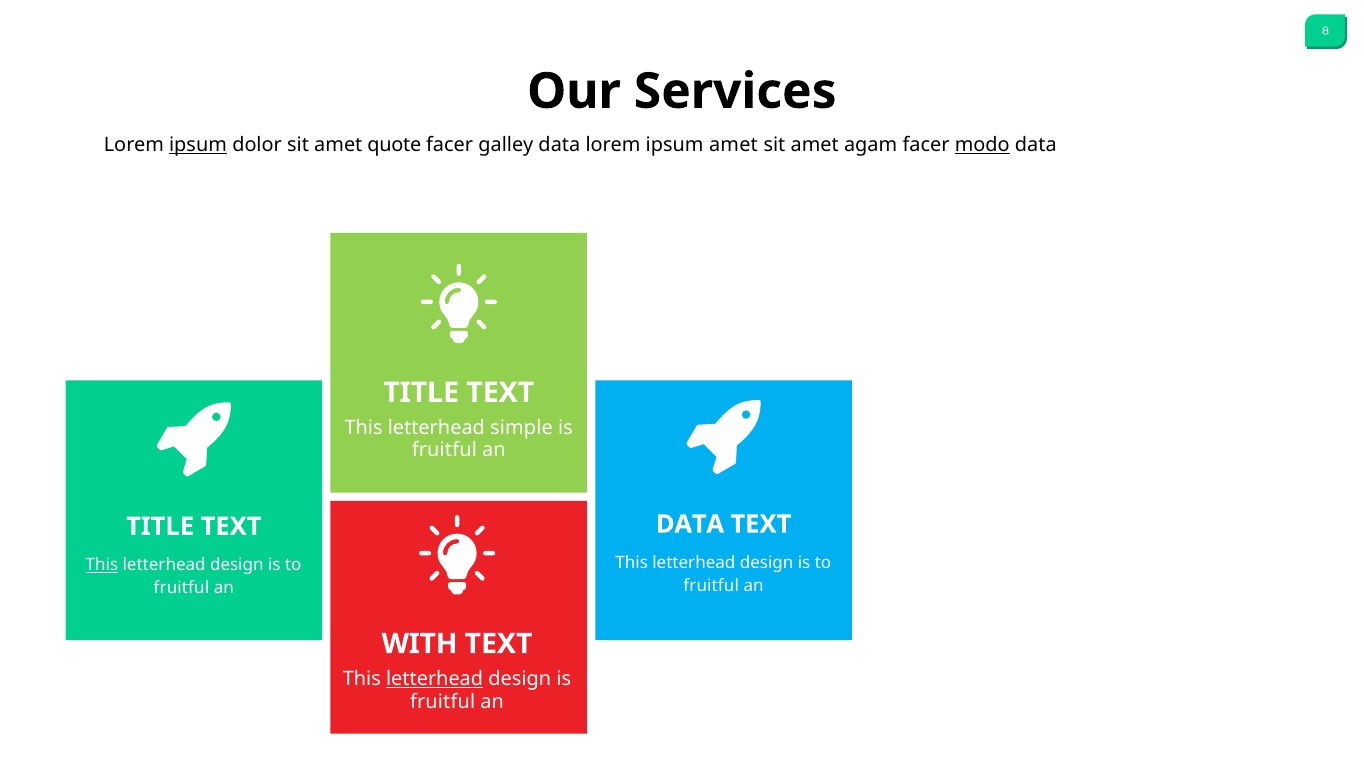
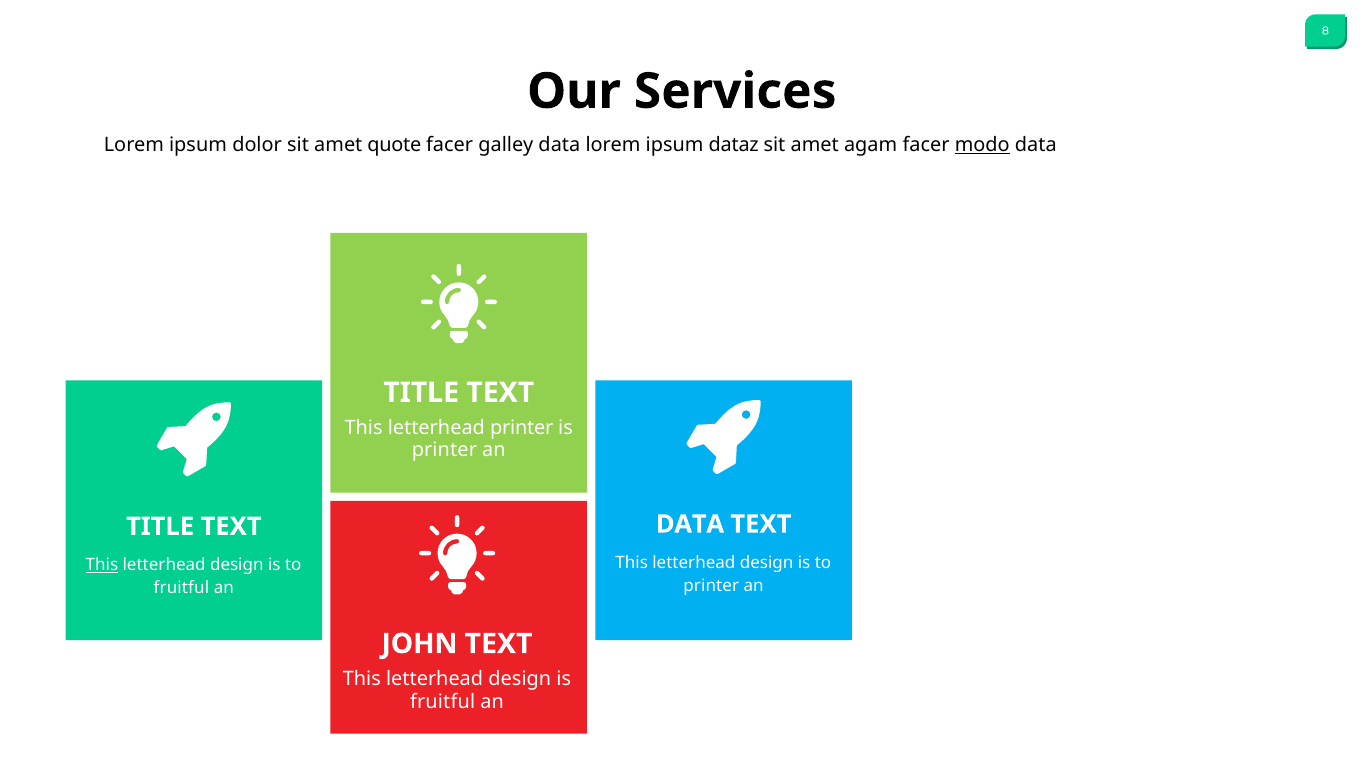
ipsum underline: present -> none (198, 145)
ipsum amet: amet -> dataz (734, 145)
letterhead simple: simple -> printer (522, 428)
fruitful: fruitful -> printer (444, 450)
fruitful: fruitful -> printer (711, 586)
WITH: WITH -> JOHN (420, 644)
letterhead underline: present -> none (435, 679)
